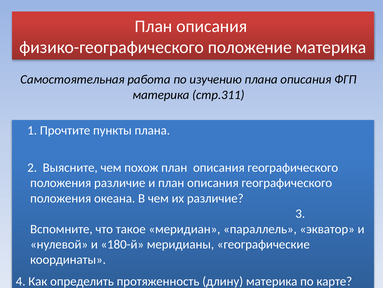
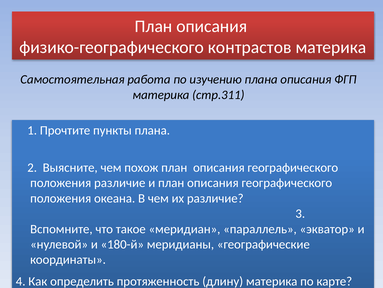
положение: положение -> контрастов (250, 47)
